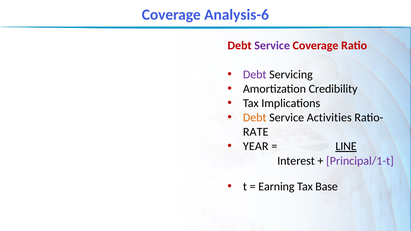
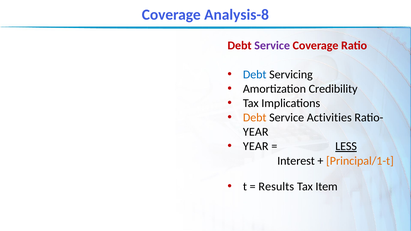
Analysis-6: Analysis-6 -> Analysis-8 (237, 15)
Debt colour: purple -> blue (255, 74)
RATE: RATE -> YEAR (256, 132)
LINE: LINE -> LESS (346, 146)
Principal/1-t colour: purple -> orange (360, 161)
Earning: Earning -> Results (276, 187)
Base: Base -> Item (327, 187)
